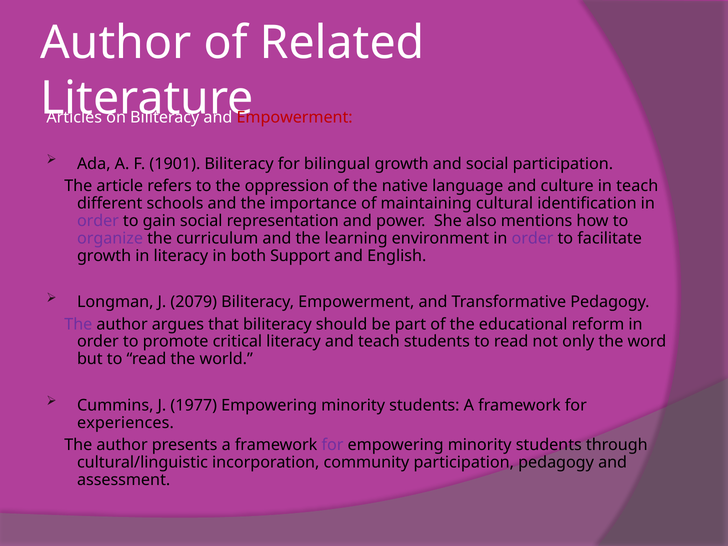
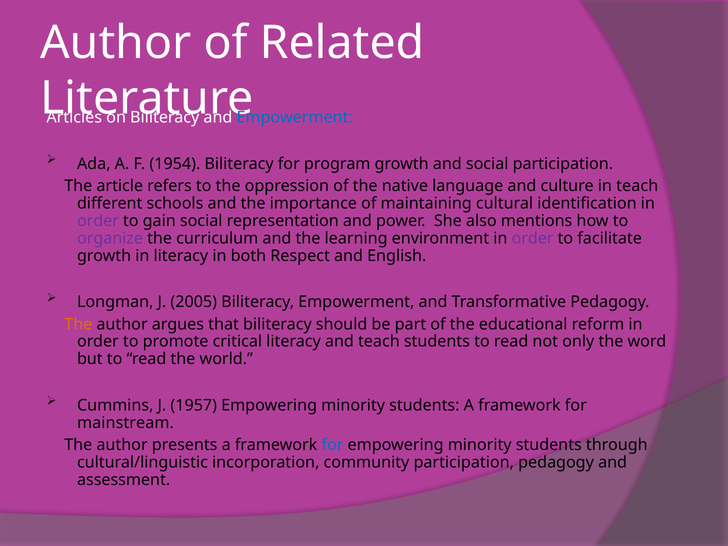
Empowerment colour: red -> blue (295, 118)
1901: 1901 -> 1954 (175, 164)
bilingual: bilingual -> program (337, 164)
Support: Support -> Respect (300, 256)
2079: 2079 -> 2005 (194, 302)
The colour: purple -> orange (78, 324)
1977: 1977 -> 1957 (194, 405)
experiences: experiences -> mainstream (125, 423)
for colour: purple -> blue (333, 445)
